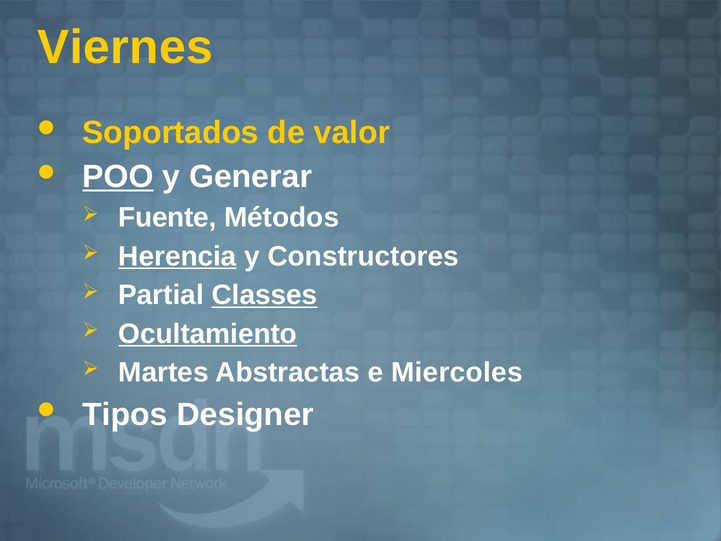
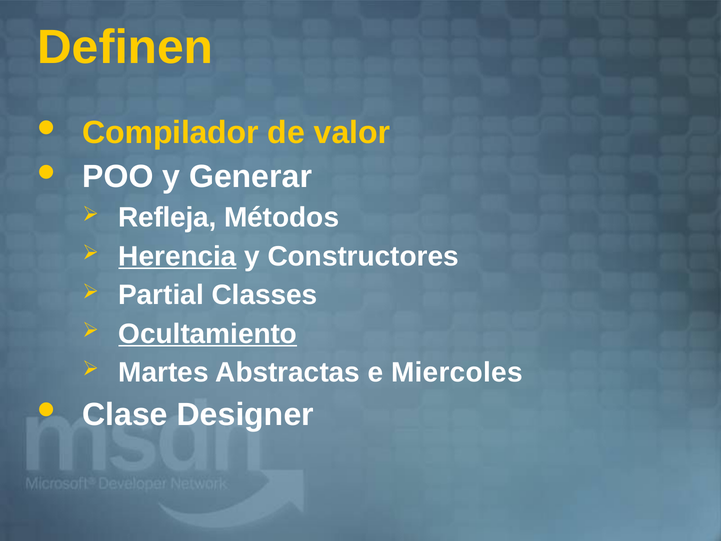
Viernes: Viernes -> Definen (125, 47)
Soportados: Soportados -> Compilador (171, 132)
POO underline: present -> none (118, 177)
Fuente: Fuente -> Refleja (167, 218)
Classes underline: present -> none (265, 295)
Tipos: Tipos -> Clase (125, 414)
